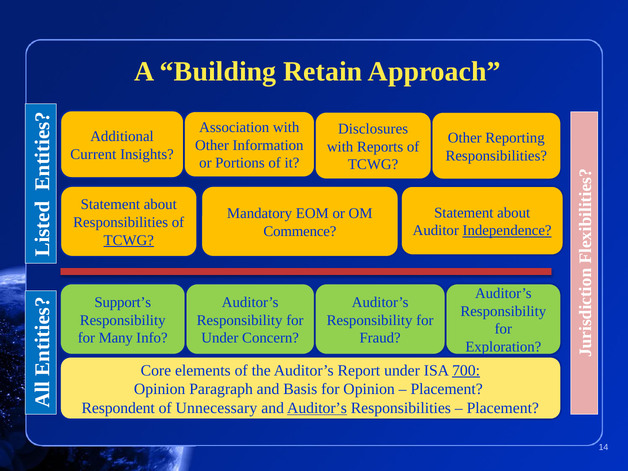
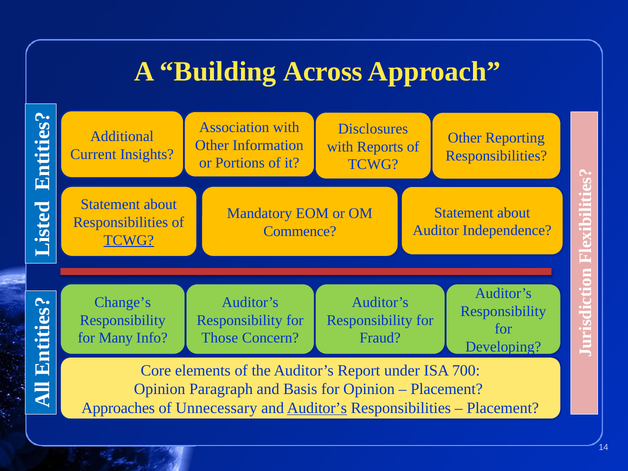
Retain: Retain -> Across (323, 71)
Independence underline: present -> none (507, 231)
Support’s: Support’s -> Change’s (123, 302)
Under: Under -> Those (220, 338)
Exploration: Exploration -> Developing (503, 347)
700 underline: present -> none (466, 370)
Respondent: Respondent -> Approaches (118, 408)
